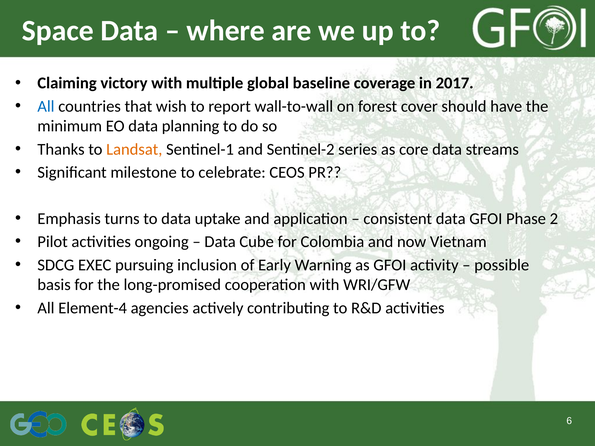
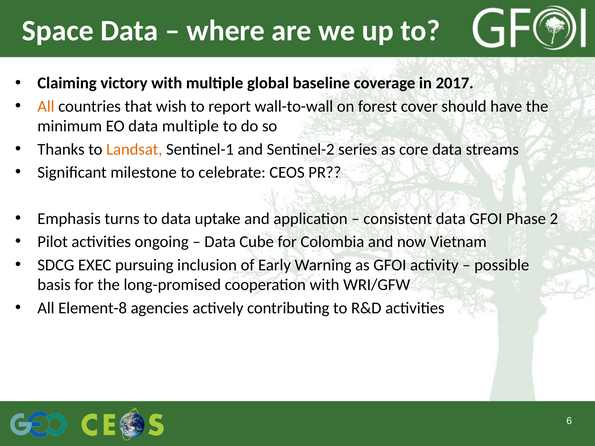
All colour: blue -> orange (46, 106)
data planning: planning -> multiple (190, 126)
Element-4: Element-4 -> Element-8 (93, 308)
